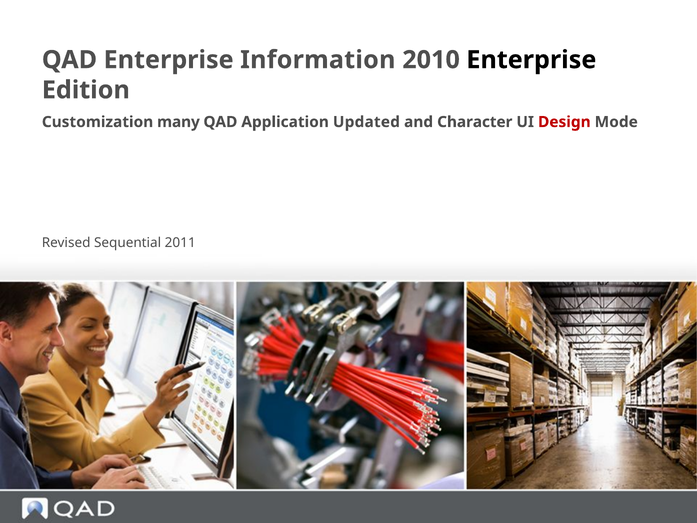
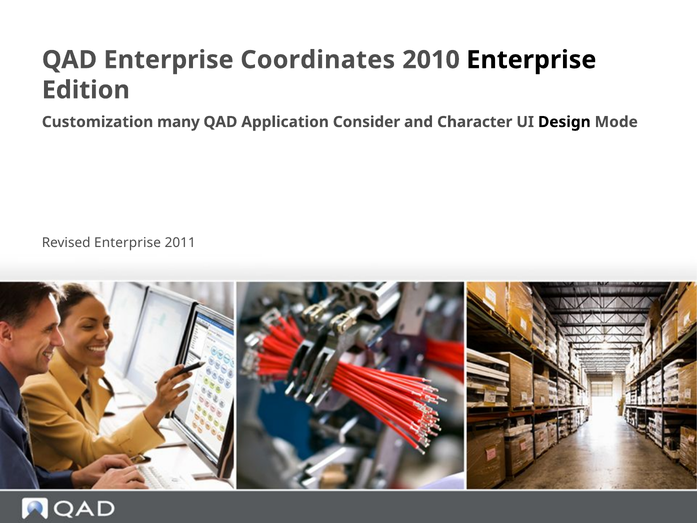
Information: Information -> Coordinates (318, 60)
Updated: Updated -> Consider (367, 122)
Design colour: red -> black (564, 122)
Revised Sequential: Sequential -> Enterprise (128, 243)
